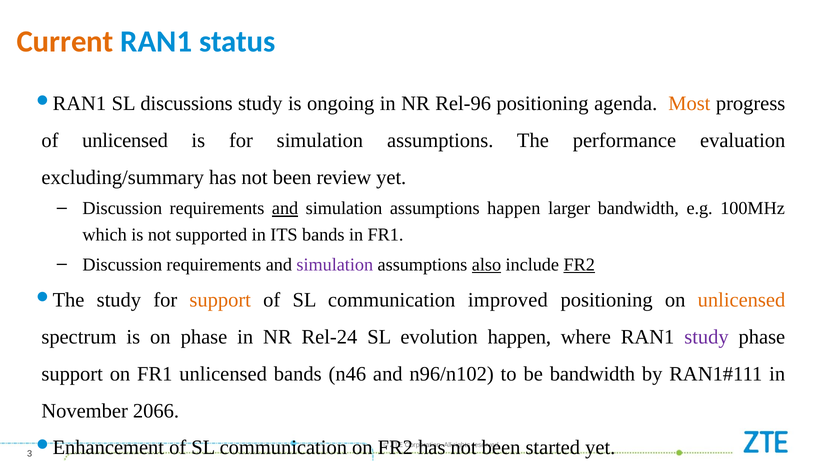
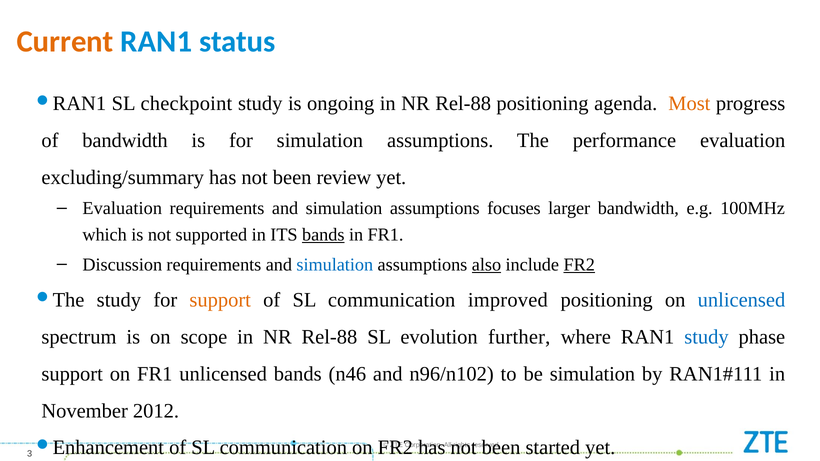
discussions: discussions -> checkpoint (186, 104)
ongoing in NR Rel-96: Rel-96 -> Rel-88 (463, 104)
of unlicensed: unlicensed -> bandwidth (125, 141)
Discussion: Discussion -> Evaluation (122, 209)
and underline: present -> none (285, 209)
assumptions happen: happen -> focuses (514, 209)
bands underline: none -> present (323, 235)
simulation colour: purple -> blue (335, 265)
unlicensed colour: orange -> blue (742, 300)
on phase: phase -> scope (204, 337)
Rel-24: Rel-24 -> Rel-88 (329, 337)
evolution happen: happen -> further (519, 337)
study colour: purple -> blue (706, 337)
be bandwidth: bandwidth -> simulation (592, 374)
2066: 2066 -> 2012 (156, 411)
